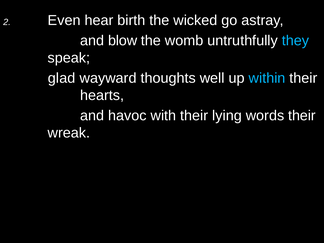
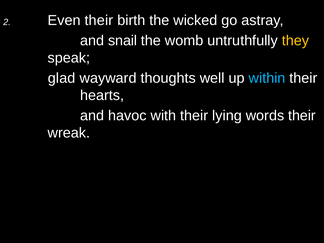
Even hear: hear -> their (99, 20)
blow: blow -> snail (123, 41)
they colour: light blue -> yellow (295, 41)
